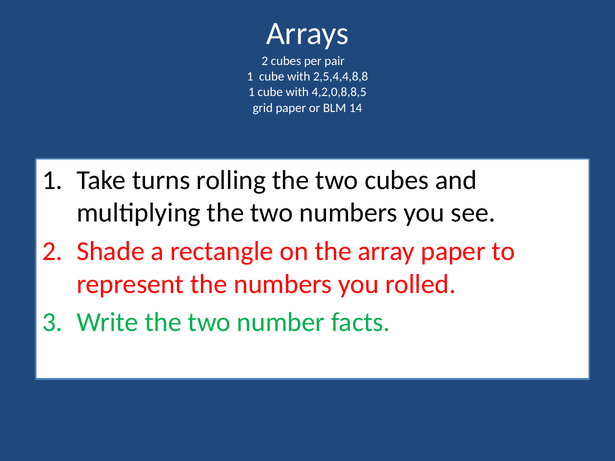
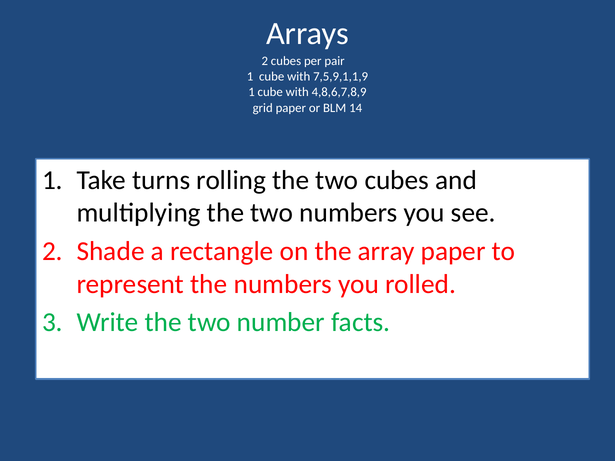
2,5,4,4,8,8: 2,5,4,4,8,8 -> 7,5,9,1,1,9 (341, 77)
4,2,0,8,8,5: 4,2,0,8,8,5 -> 4,8,6,7,8,9 (339, 92)
